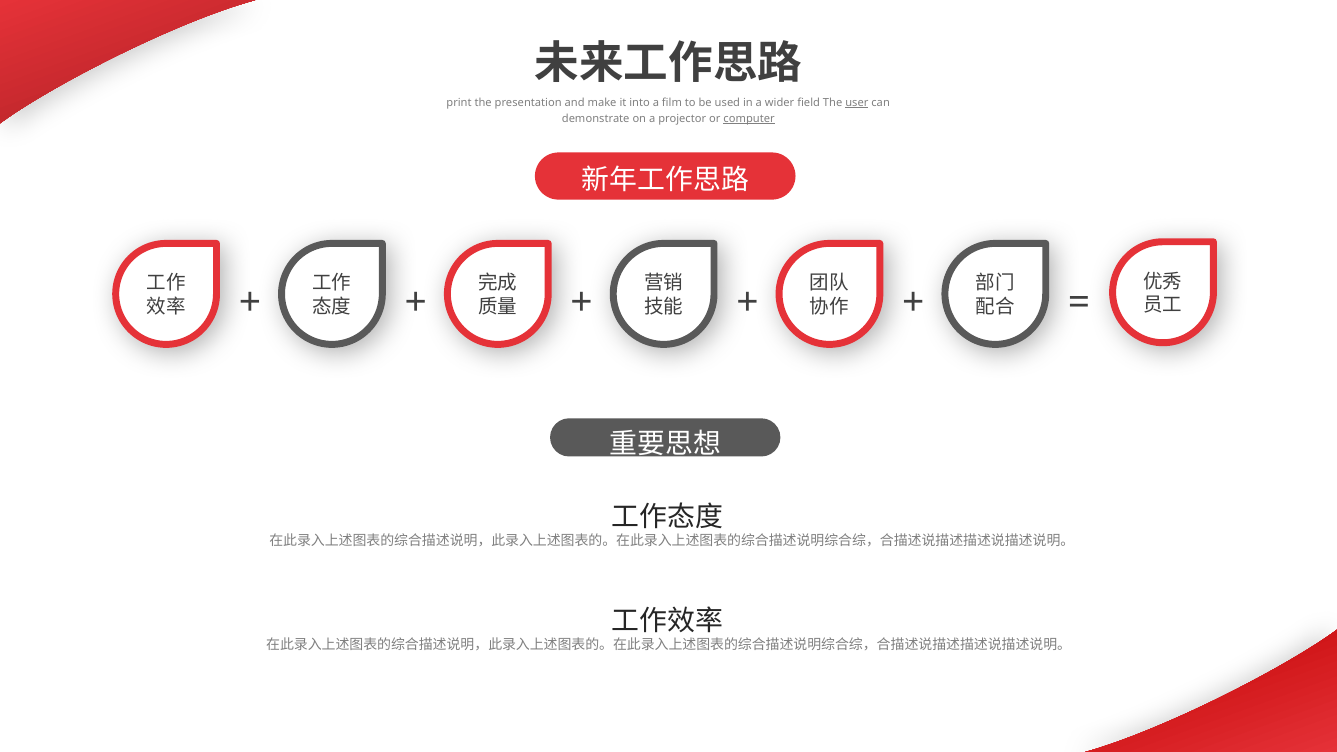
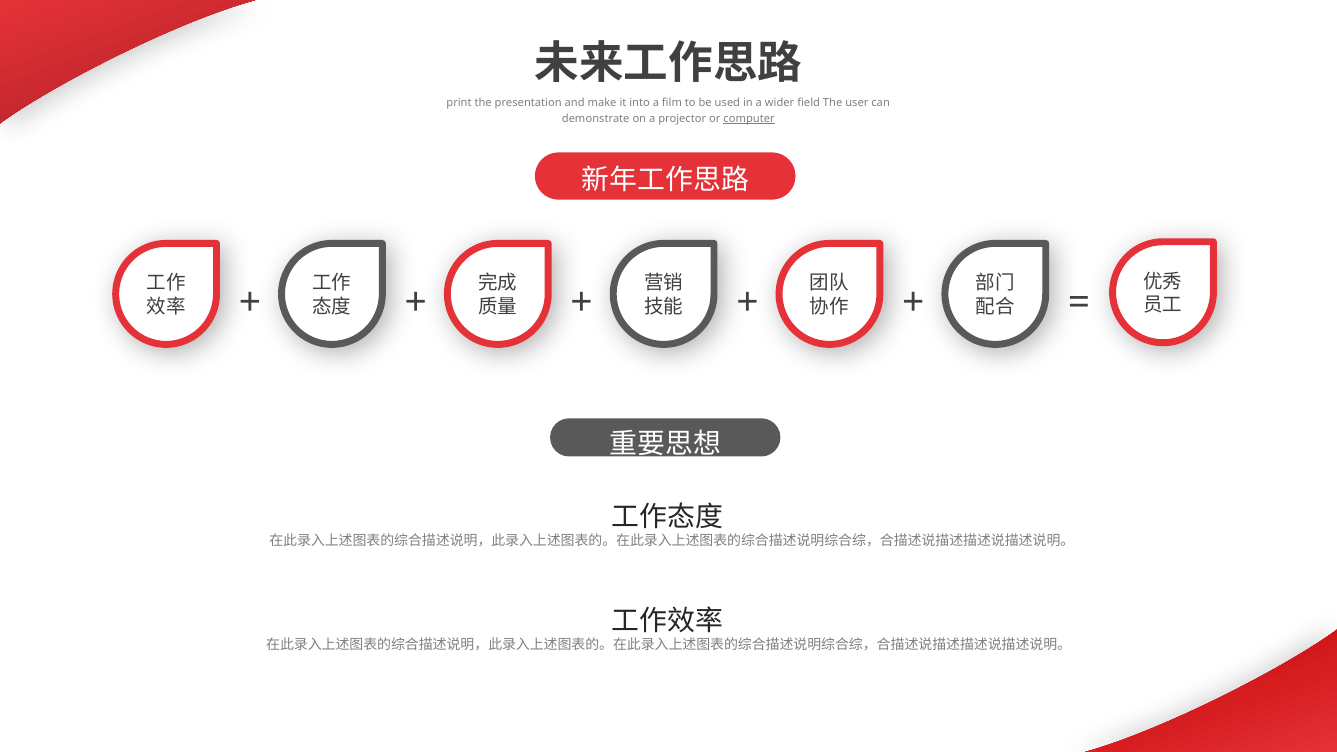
user underline: present -> none (857, 103)
